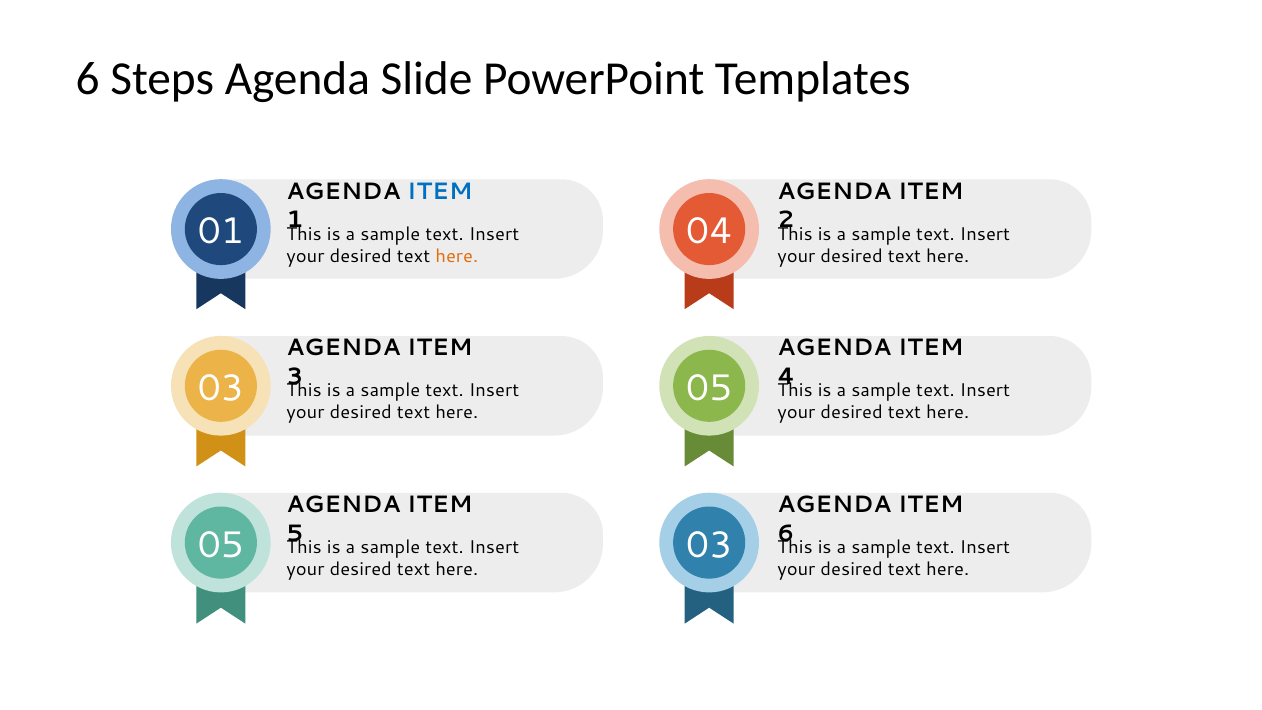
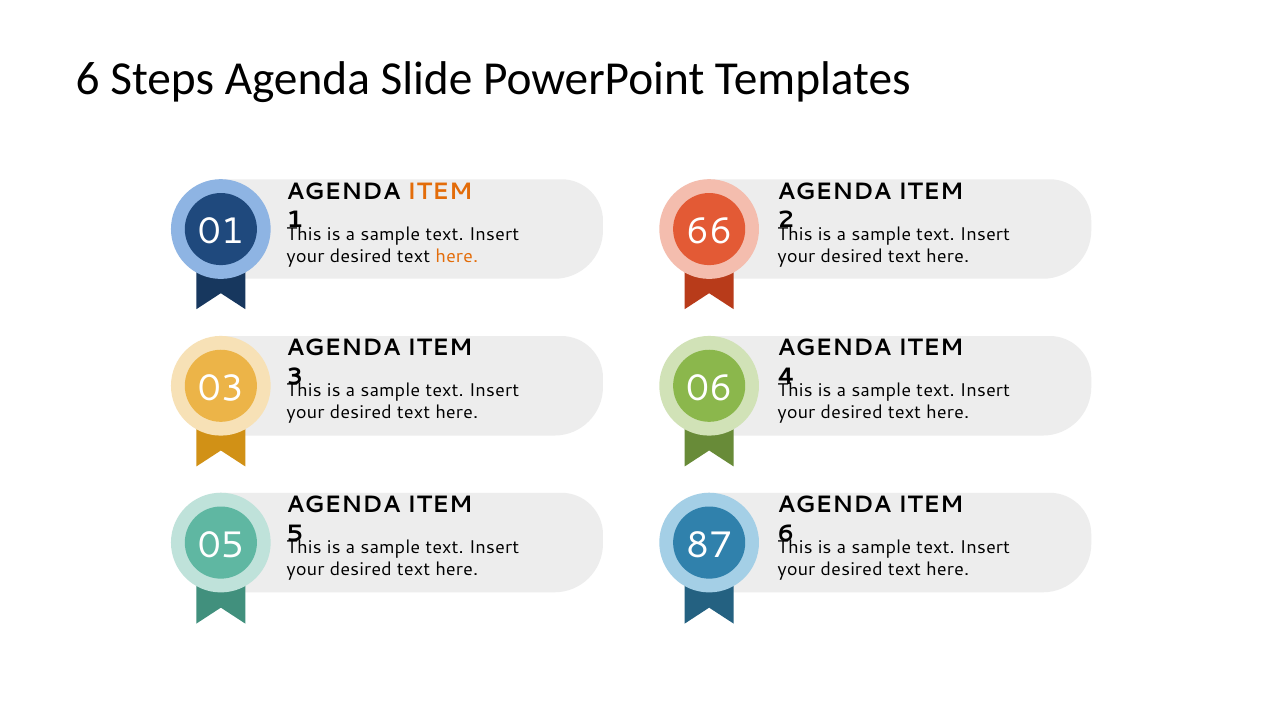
ITEM colour: blue -> orange (440, 191)
04: 04 -> 66 (709, 232)
03 05: 05 -> 06 (709, 388)
05 03: 03 -> 87 (709, 545)
